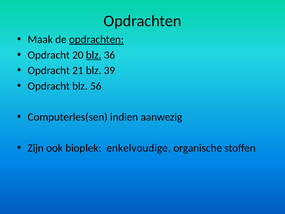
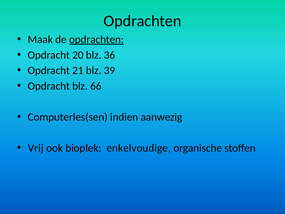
blz underline: present -> none (94, 55)
56: 56 -> 66 (96, 86)
Zijn: Zijn -> Vrij (36, 148)
